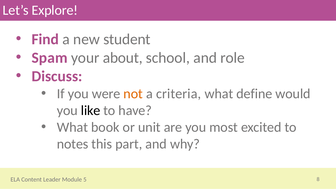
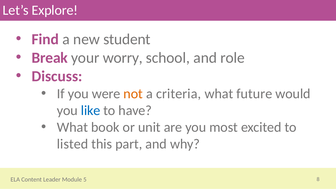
Spam: Spam -> Break (50, 58)
about: about -> worry (123, 58)
define: define -> future (254, 94)
like colour: black -> blue (91, 111)
notes: notes -> listed (73, 144)
